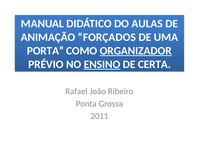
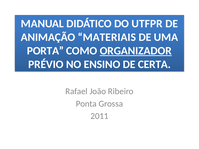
AULAS: AULAS -> UTFPR (147, 24)
FORÇADOS: FORÇADOS -> MATERIAIS (107, 37)
ENSINO underline: present -> none (102, 64)
